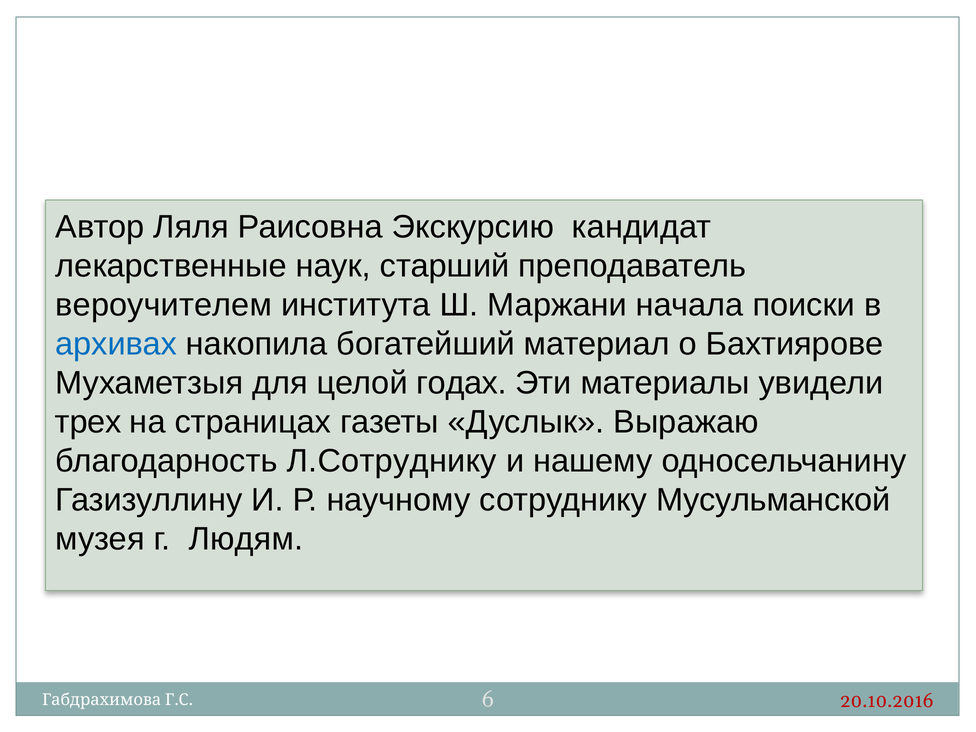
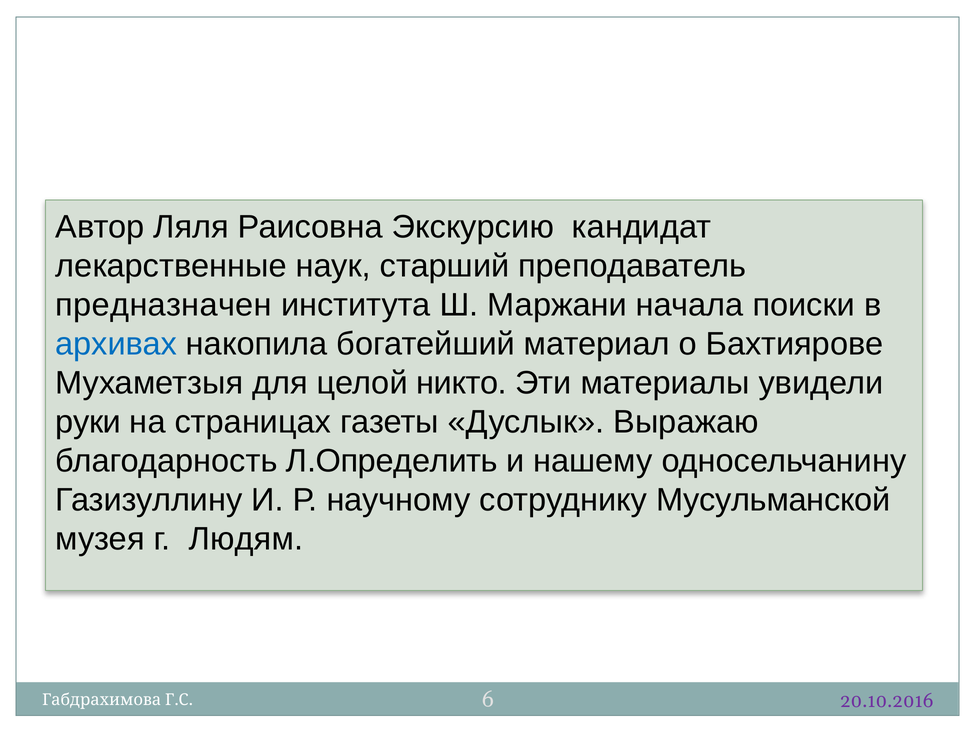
вероучителем: вероучителем -> предназначен (164, 305)
годах: годах -> никто (462, 383)
трех: трех -> руки (88, 422)
Л.Сотруднику: Л.Сотруднику -> Л.Определить (392, 461)
20.10.2016 colour: red -> purple (887, 701)
